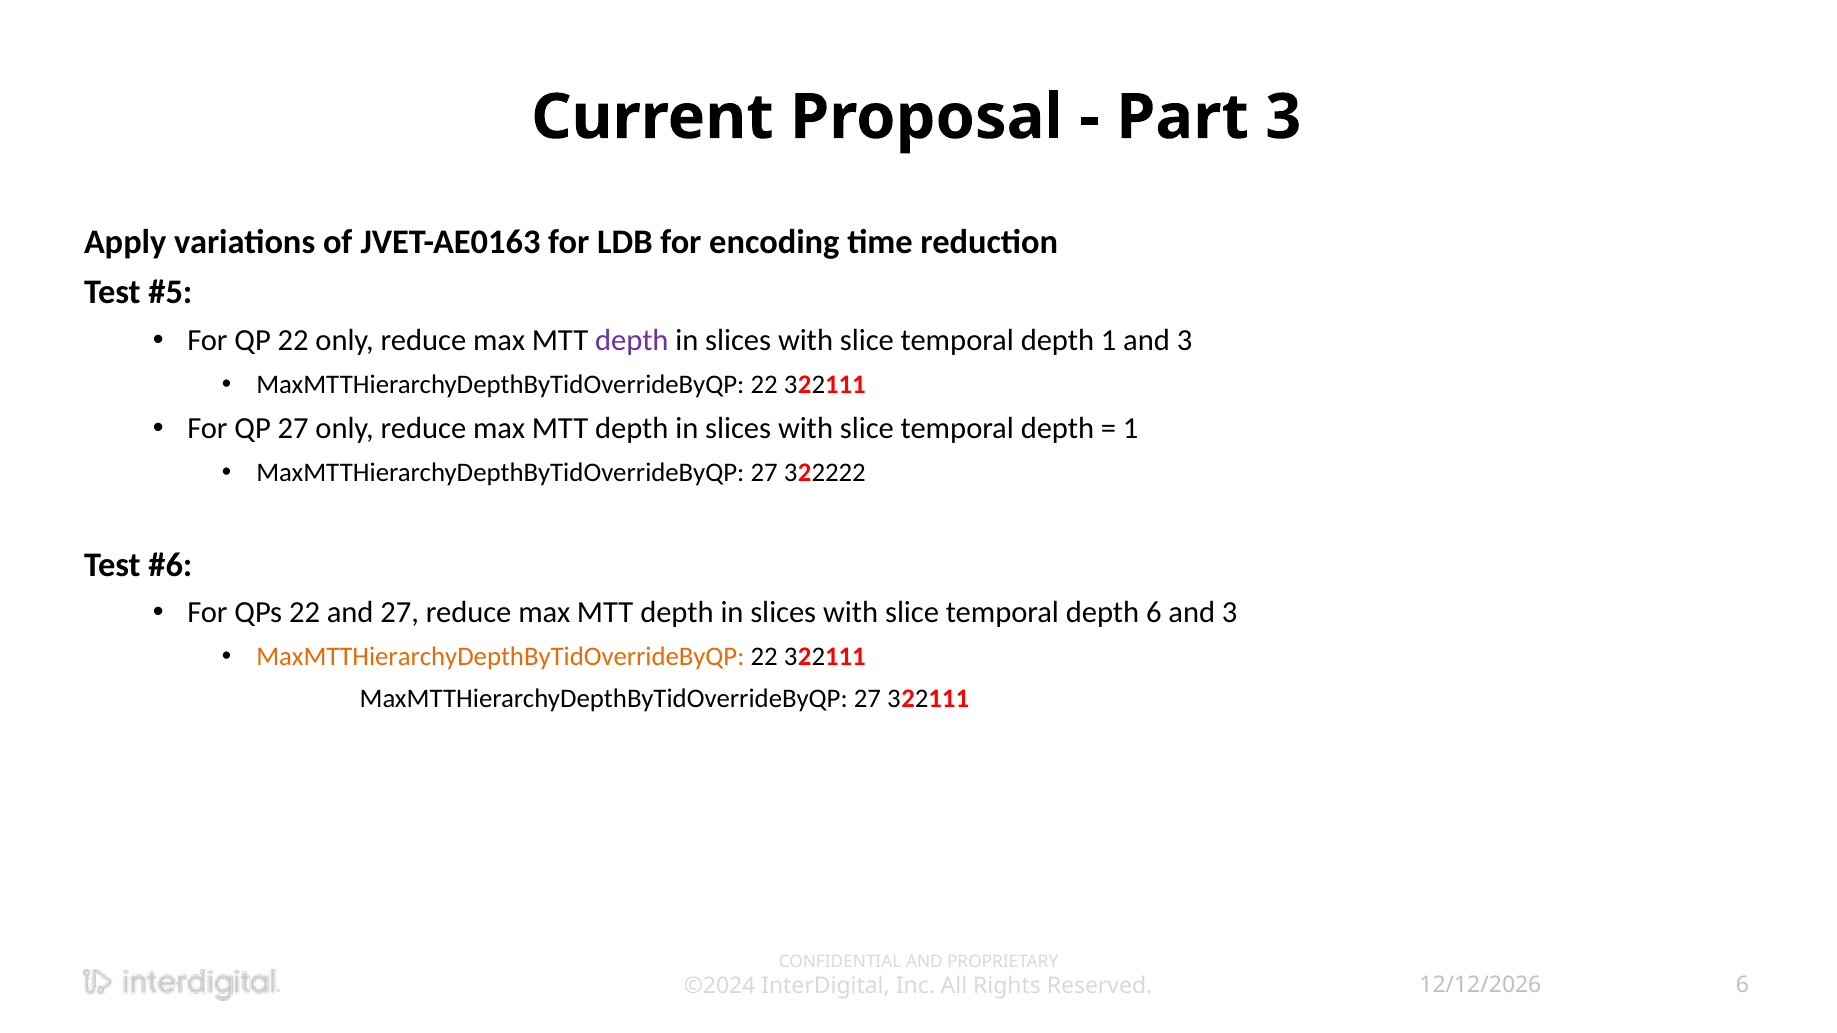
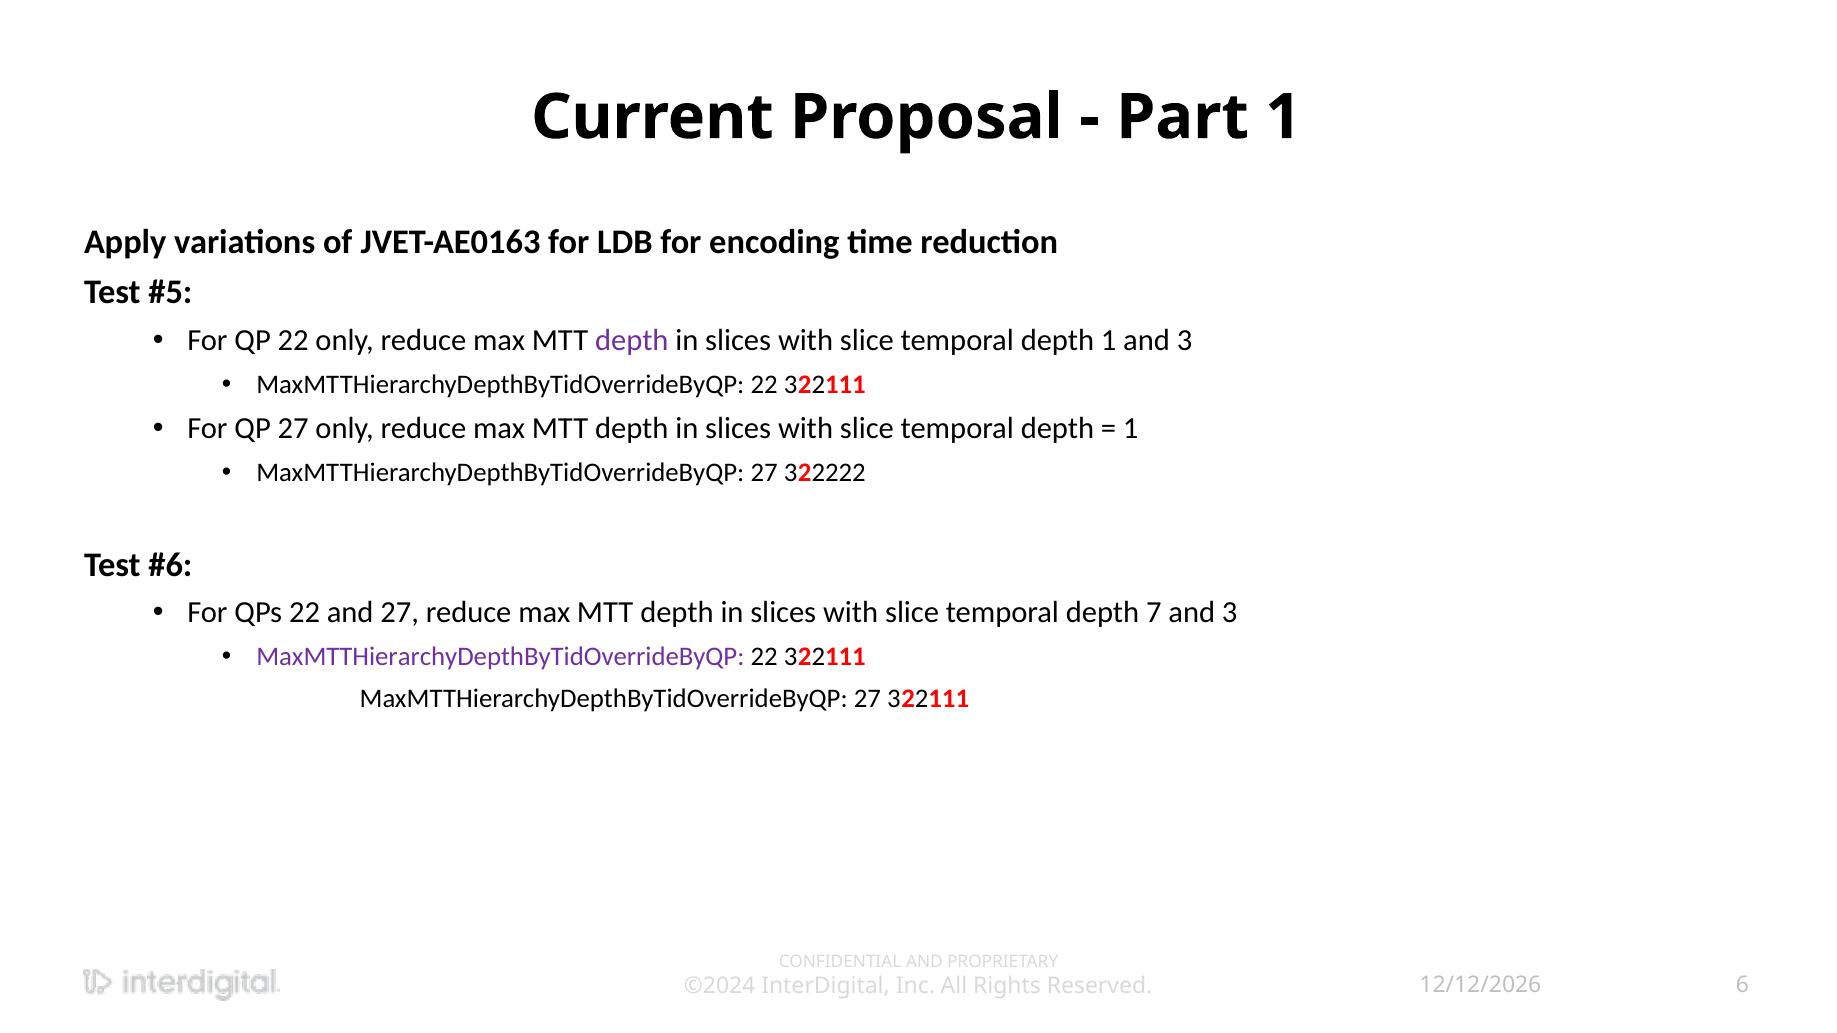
Part 3: 3 -> 1 (1283, 117)
depth 6: 6 -> 7 (1154, 613)
MaxMTTHierarchyDepthByTidOverrideByQP colour: orange -> purple (500, 657)
